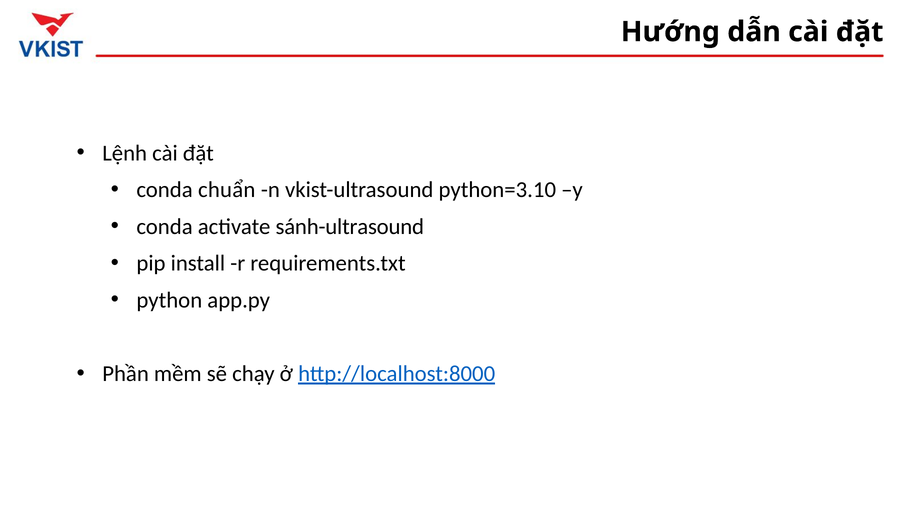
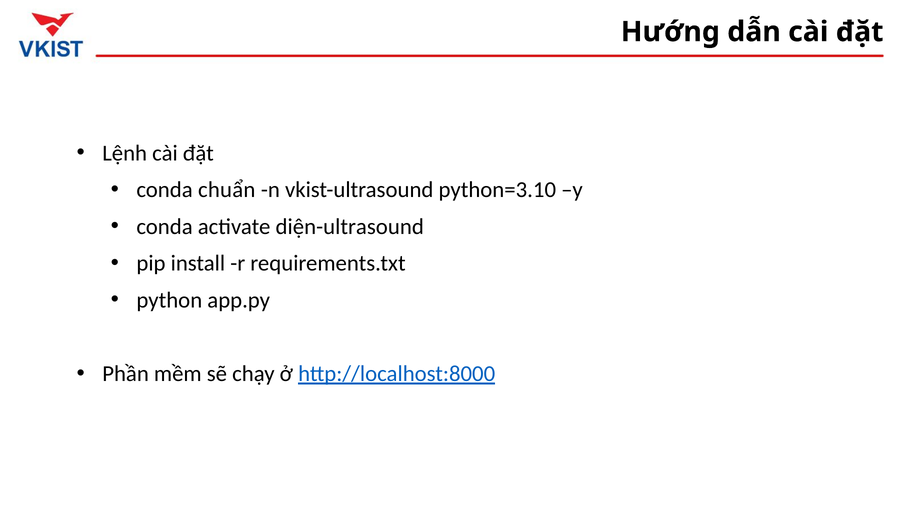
sánh-ultrasound: sánh-ultrasound -> diện-ultrasound (350, 227)
